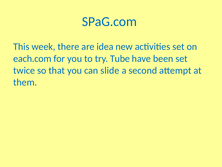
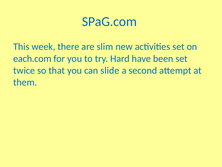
idea: idea -> slim (105, 47)
Tube: Tube -> Hard (120, 58)
